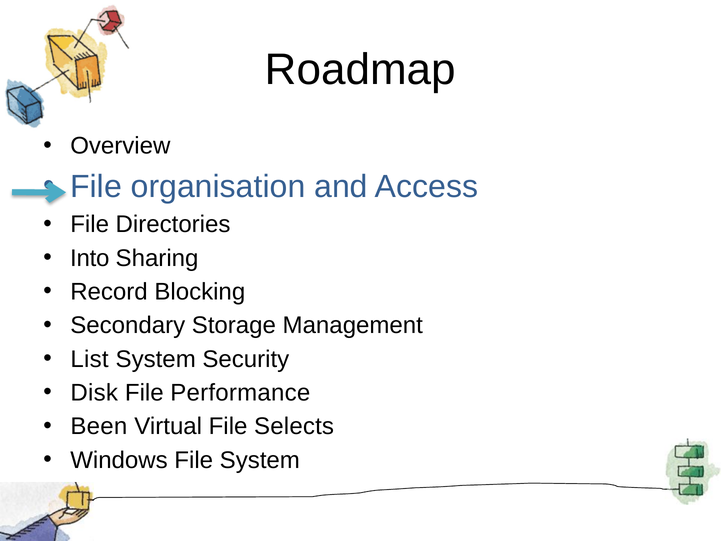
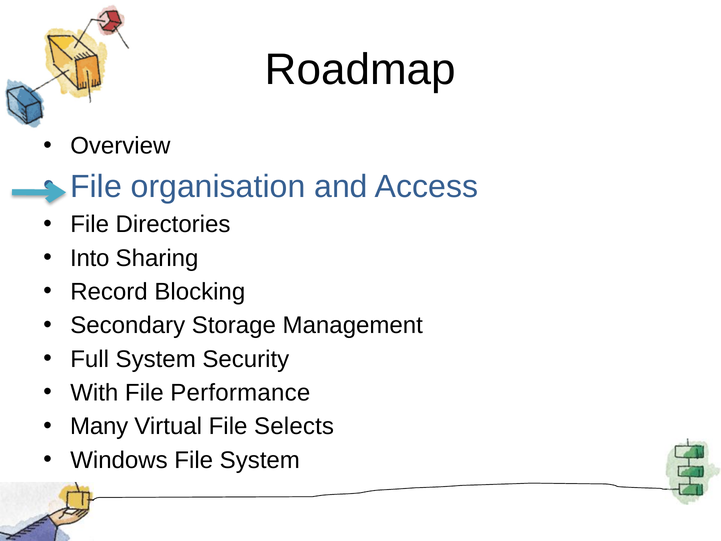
List: List -> Full (90, 359)
Disk: Disk -> With (94, 393)
Been: Been -> Many (99, 426)
